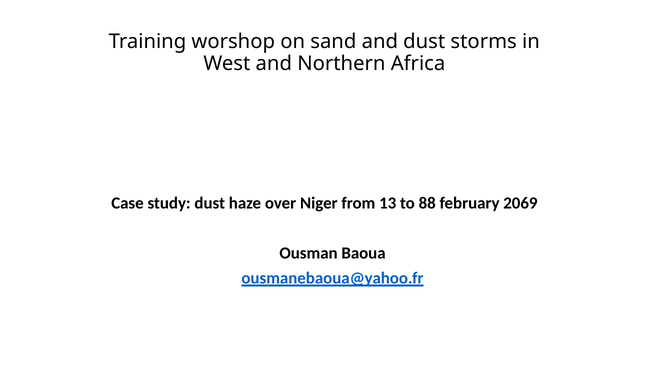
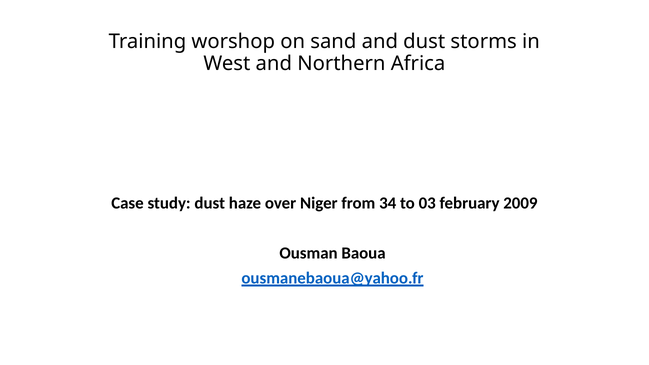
13: 13 -> 34 (388, 203)
88: 88 -> 03 (427, 203)
2069: 2069 -> 2009 (520, 203)
